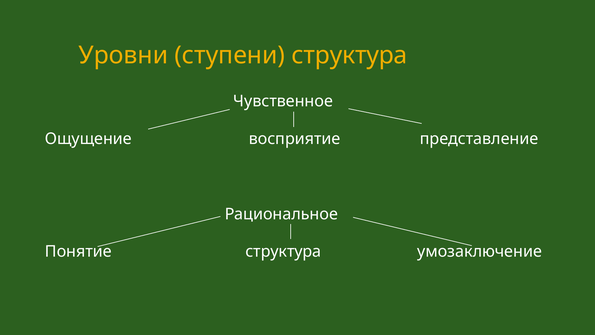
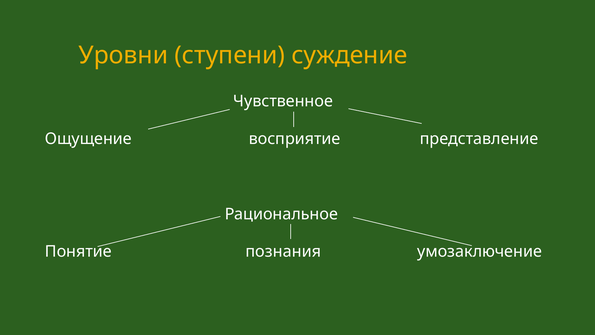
ступени структура: структура -> суждение (349, 55)
Понятие структура: структура -> познания (283, 251)
